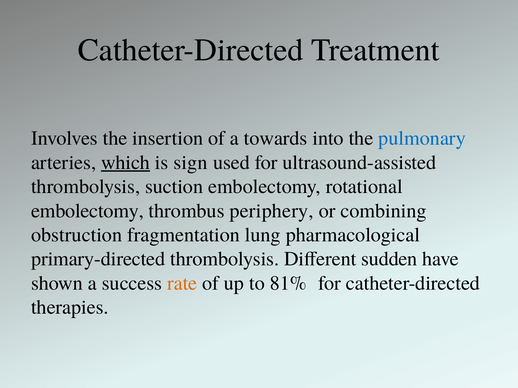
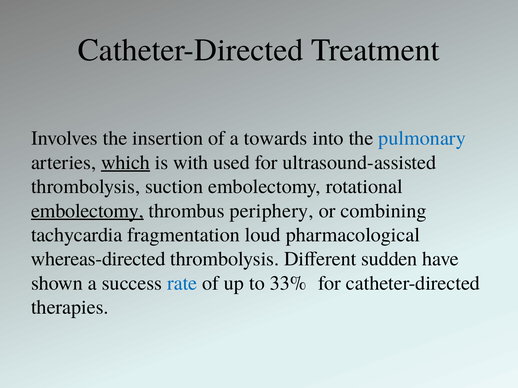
sign: sign -> with (191, 163)
embolectomy underline: none -> present (87, 211)
obstruction: obstruction -> tachycardia (77, 235)
lung: lung -> loud (263, 235)
primary-directed: primary-directed -> whereas-directed (98, 259)
rate colour: orange -> blue (182, 284)
81%: 81% -> 33% (288, 284)
